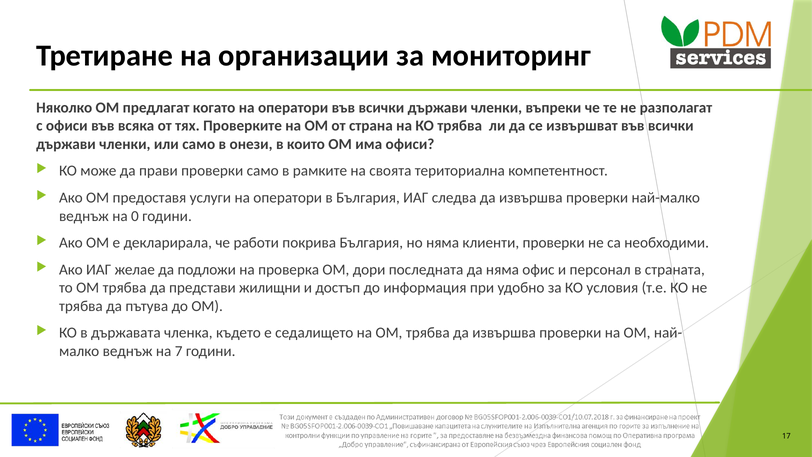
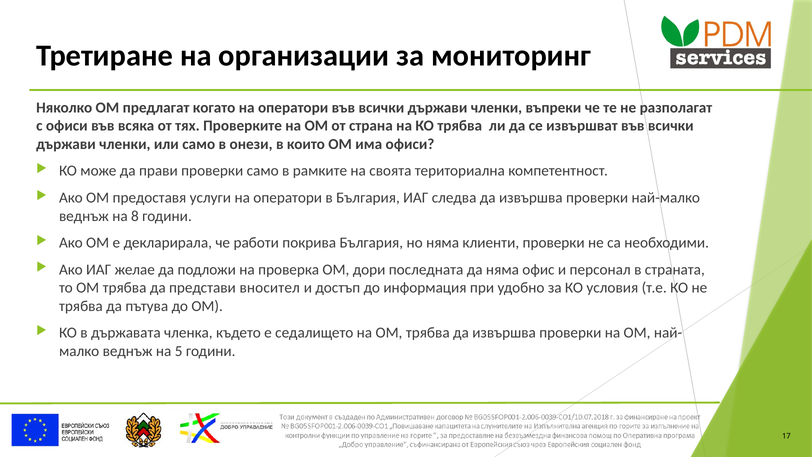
0: 0 -> 8 (135, 216)
жилищни: жилищни -> вносител (270, 288)
7: 7 -> 5 (179, 351)
